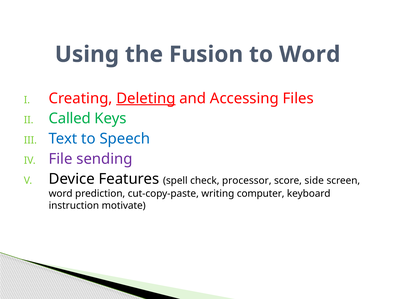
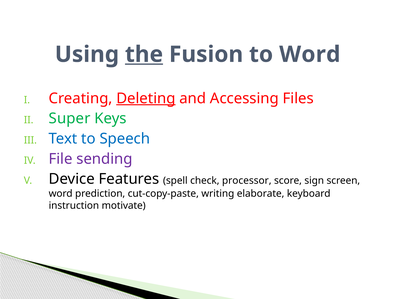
the underline: none -> present (144, 54)
Called: Called -> Super (70, 118)
side: side -> sign (314, 180)
computer: computer -> elaborate (261, 193)
